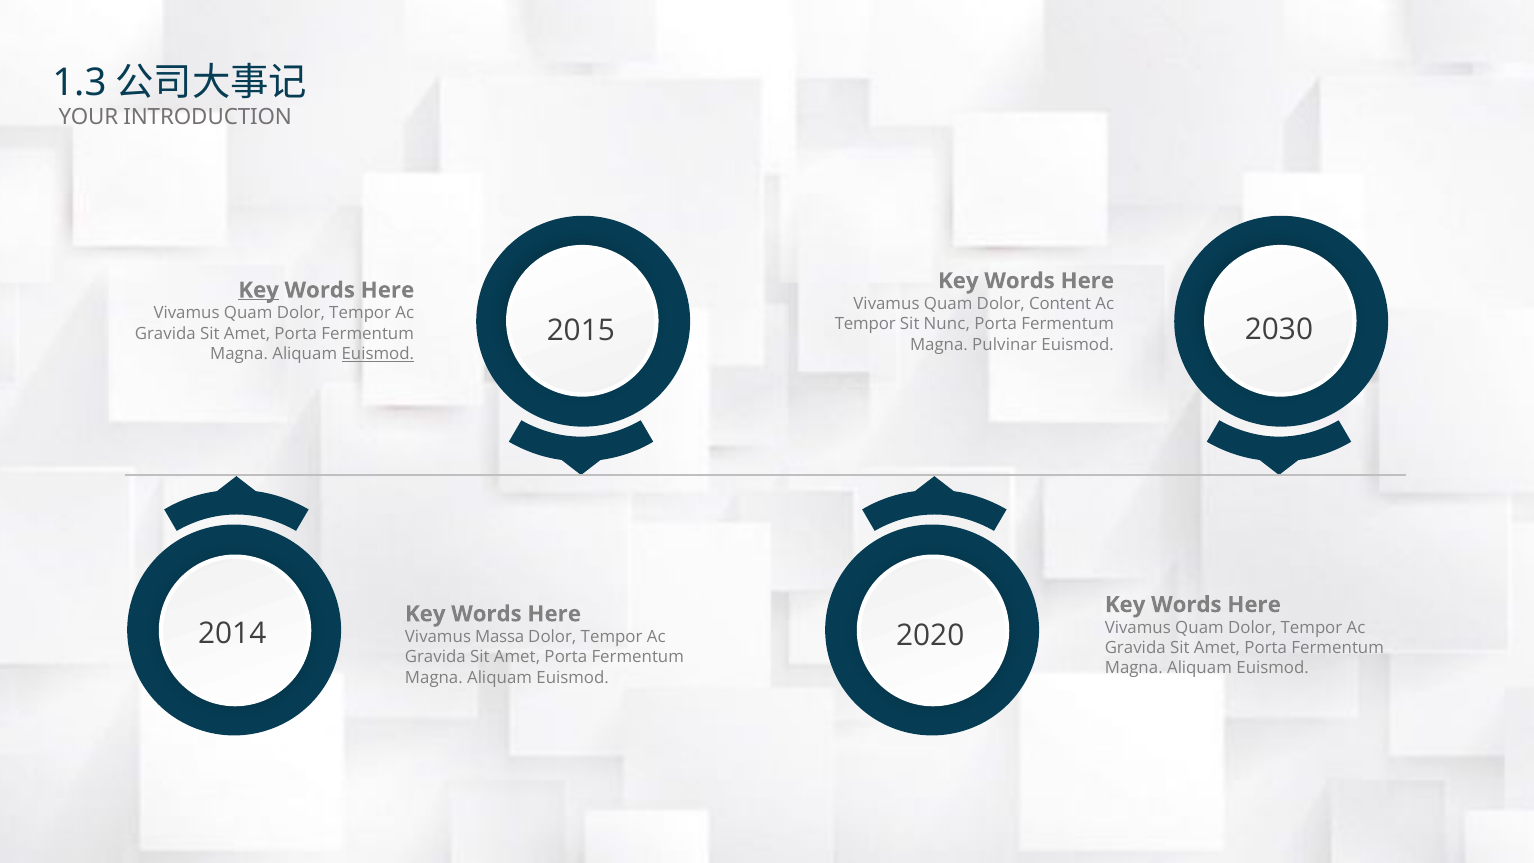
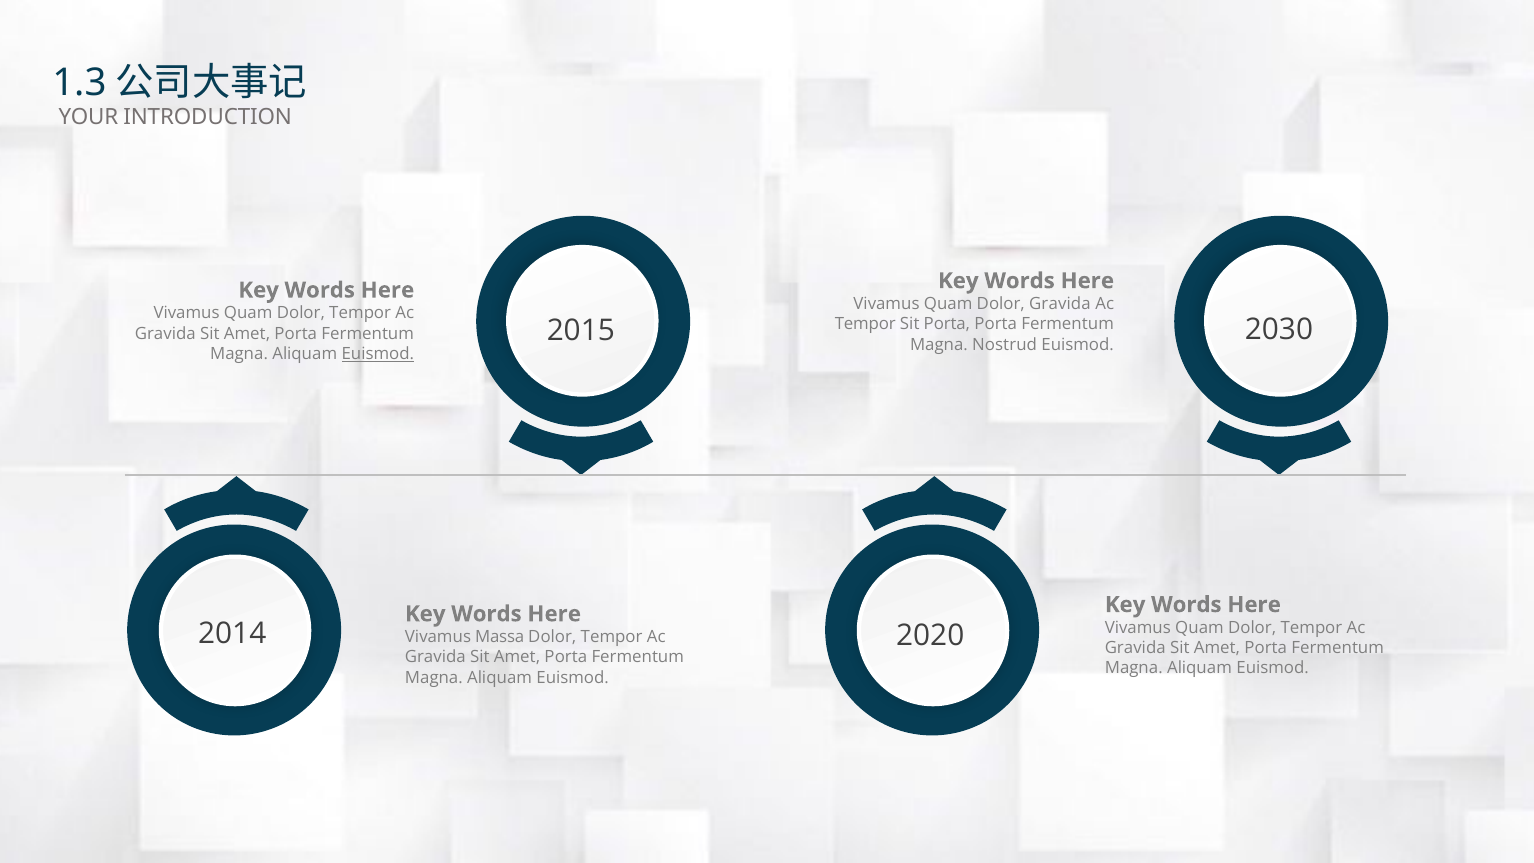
Key underline: present -> none (259, 290)
Dolor Content: Content -> Gravida (1060, 304)
Sit Nunc: Nunc -> Porta (947, 324)
Pulvinar: Pulvinar -> Nostrud (1005, 344)
